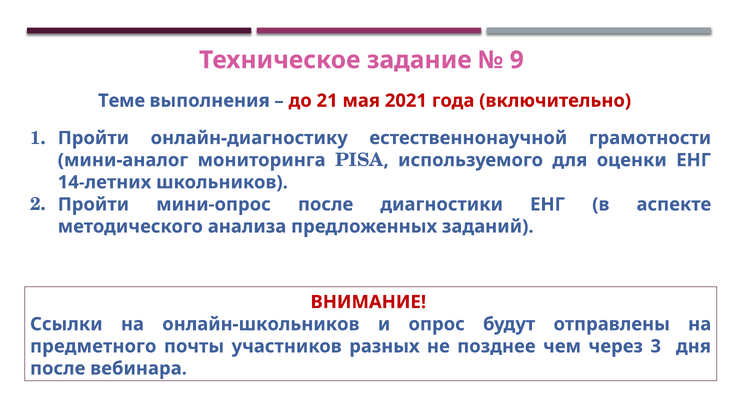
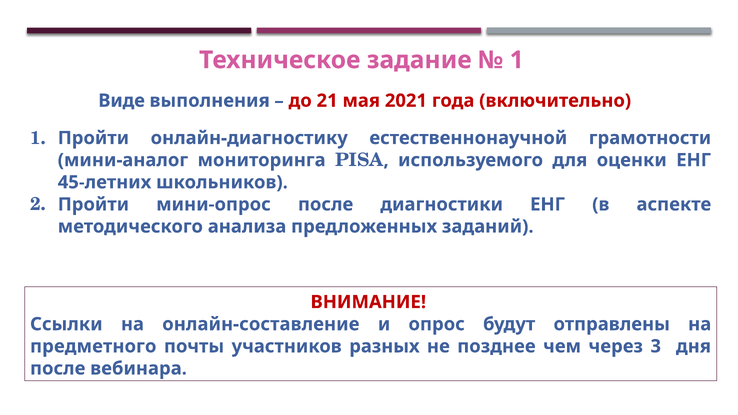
9: 9 -> 1 (517, 60)
Теме: Теме -> Виде (122, 101)
14-летних: 14-летних -> 45-летних (105, 182)
онлайн-школьников: онлайн-школьников -> онлайн-составление (261, 324)
